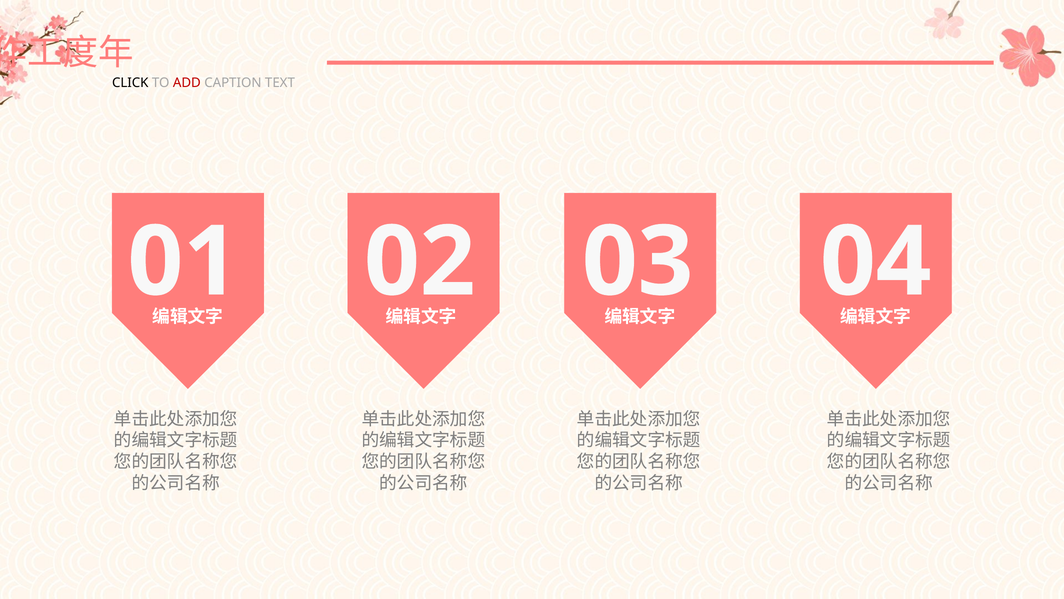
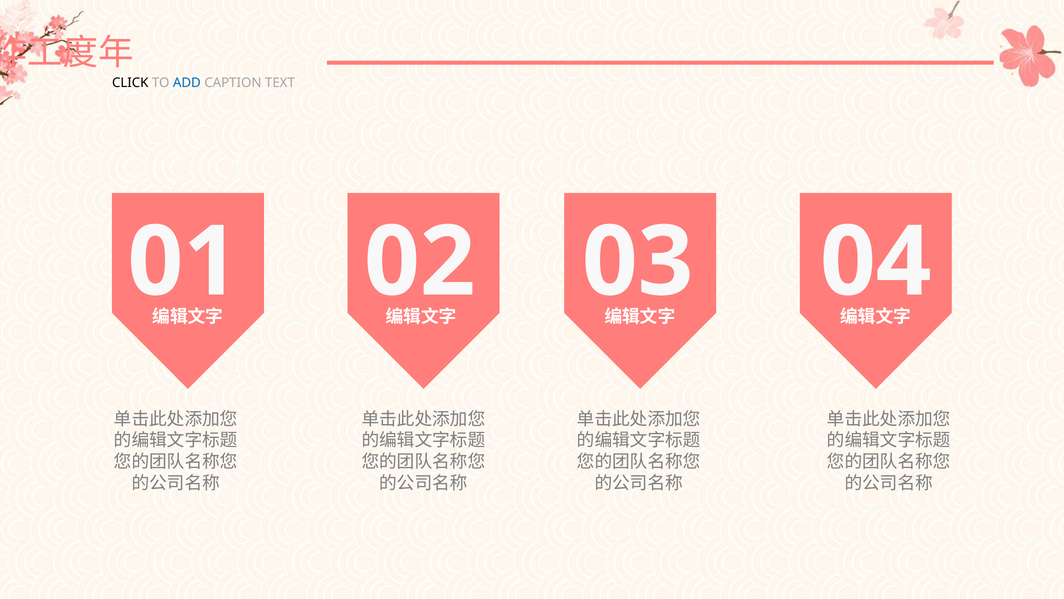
ADD colour: red -> blue (187, 83)
